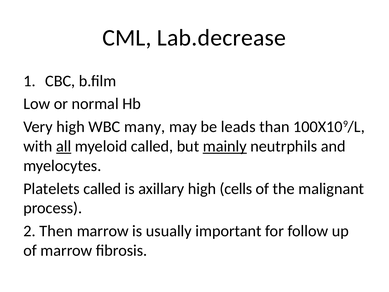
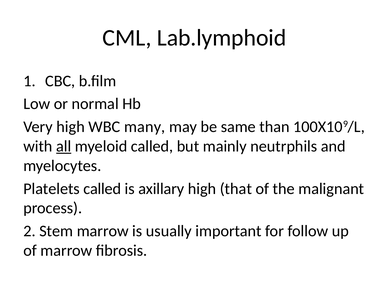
Lab.decrease: Lab.decrease -> Lab.lymphoid (222, 38)
leads: leads -> same (238, 127)
mainly underline: present -> none (225, 146)
cells: cells -> that (236, 189)
Then: Then -> Stem (56, 231)
